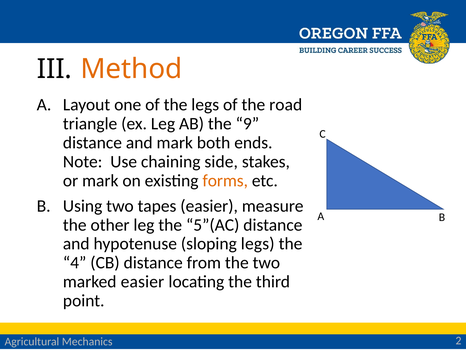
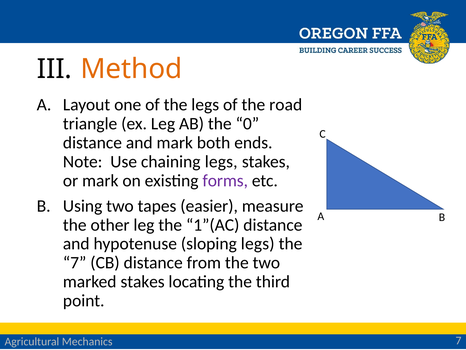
9: 9 -> 0 (247, 124)
chaining side: side -> legs (221, 161)
forms colour: orange -> purple (225, 180)
5”(AC: 5”(AC -> 1”(AC (213, 225)
4: 4 -> 7 (75, 262)
marked easier: easier -> stakes (143, 281)
Mechanics 2: 2 -> 7 (458, 340)
